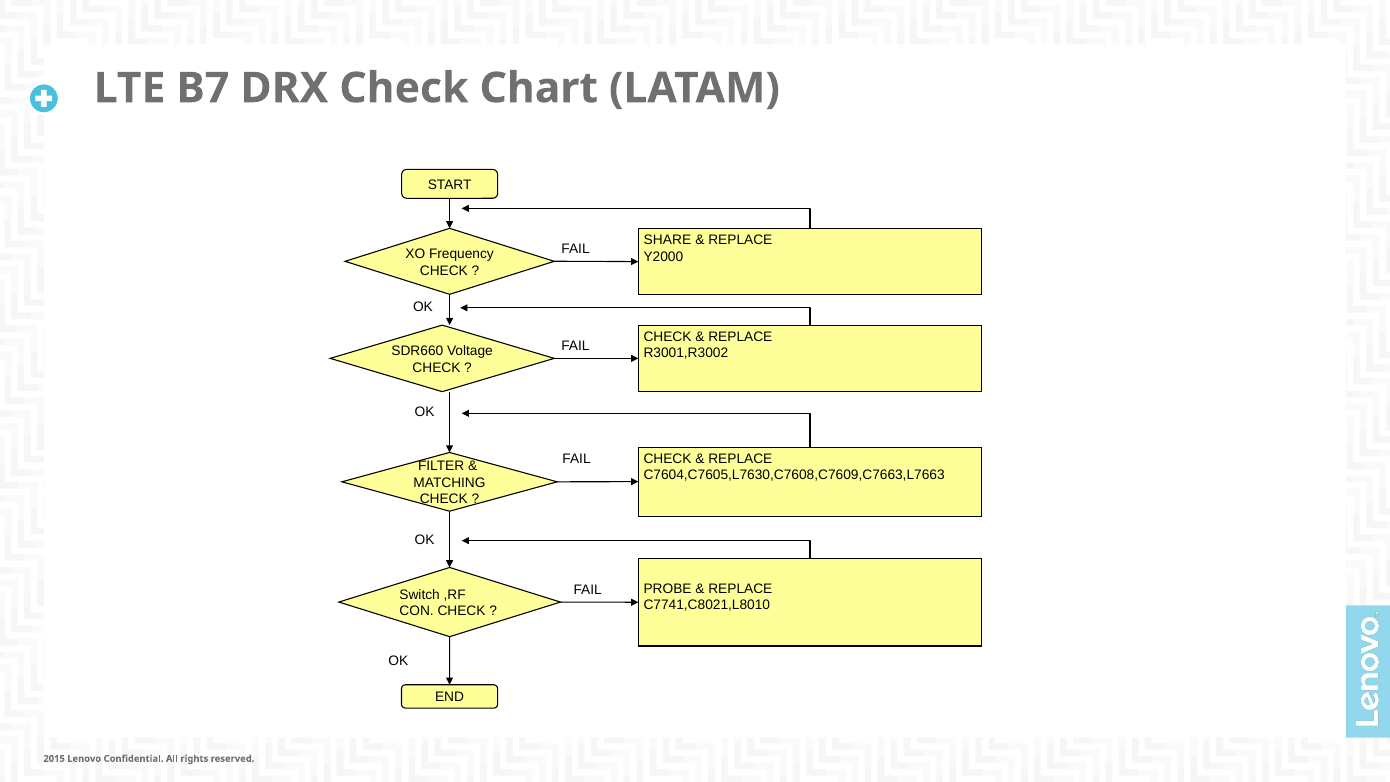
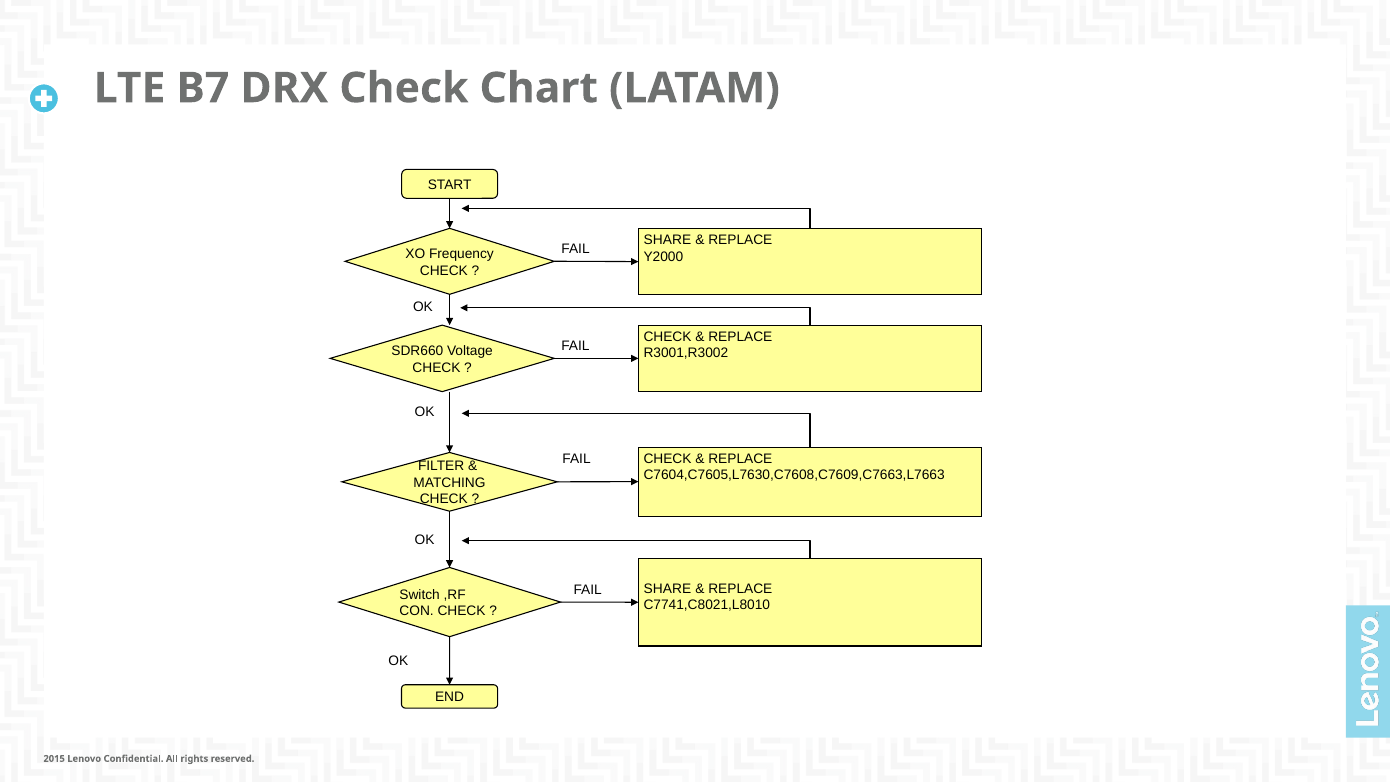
PROBE: PROBE -> SHARE (667, 589)
